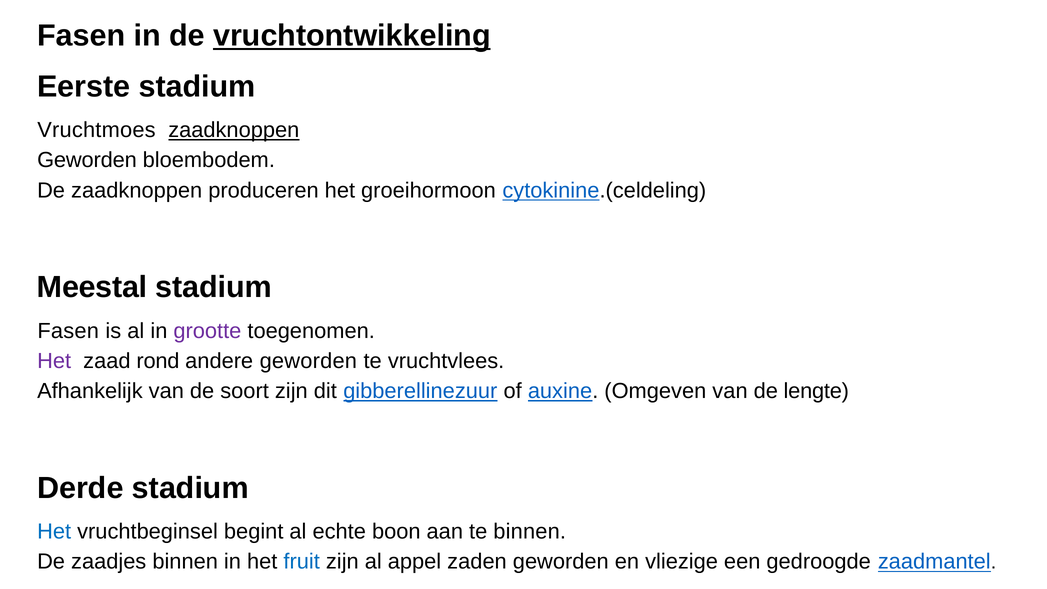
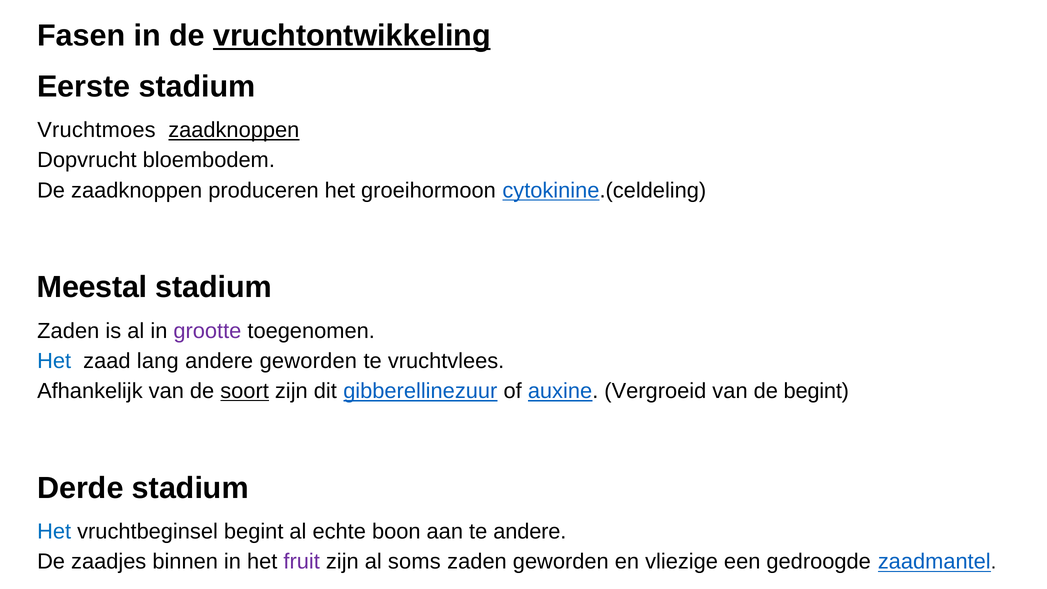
Geworden: Geworden -> Dopvrucht (87, 160)
Fasen: Fasen -> Zaden (68, 331)
Het colour: purple -> blue (54, 361)
rond: rond -> lang (158, 361)
soort underline: none -> present (245, 391)
Omgeven: Omgeven -> Vergroeid (655, 391)
de lengte: lengte -> begint (816, 391)
te binnen: binnen -> andere (530, 532)
fruit colour: blue -> purple (302, 562)
appel: appel -> soms (414, 562)
